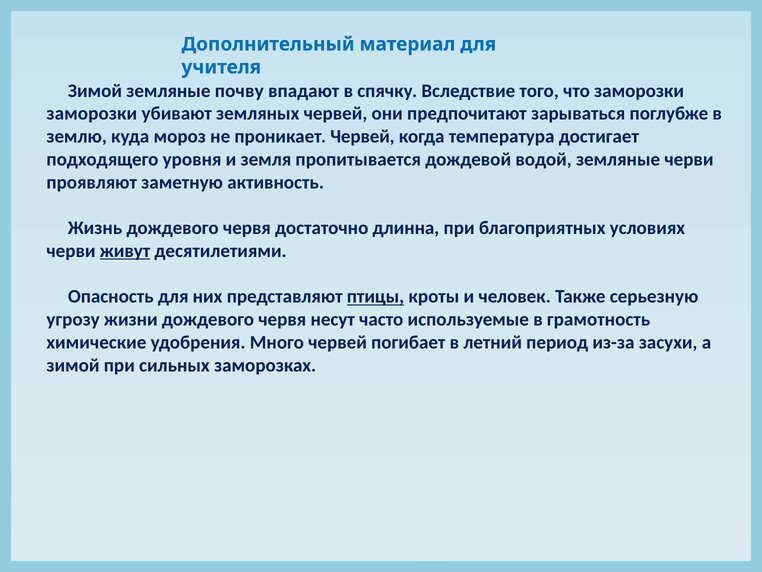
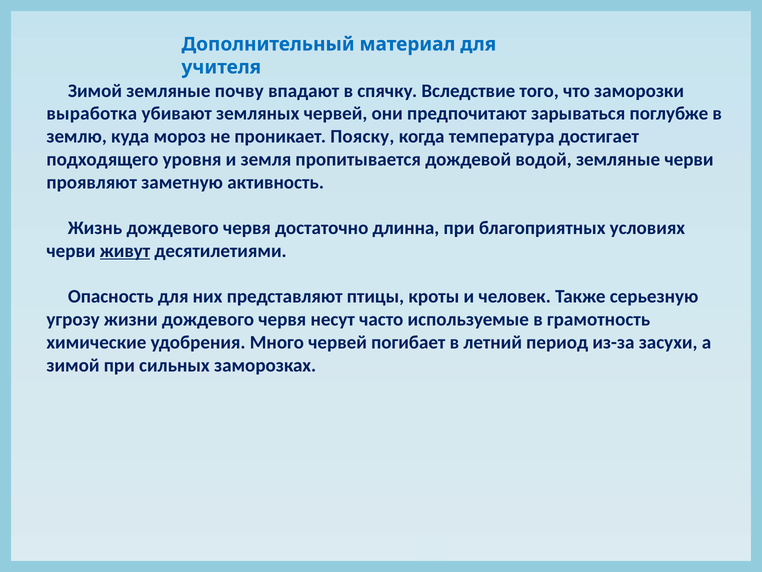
заморозки: заморозки -> выработка (92, 114)
проникает Червей: Червей -> Пояску (362, 136)
птицы underline: present -> none (375, 296)
